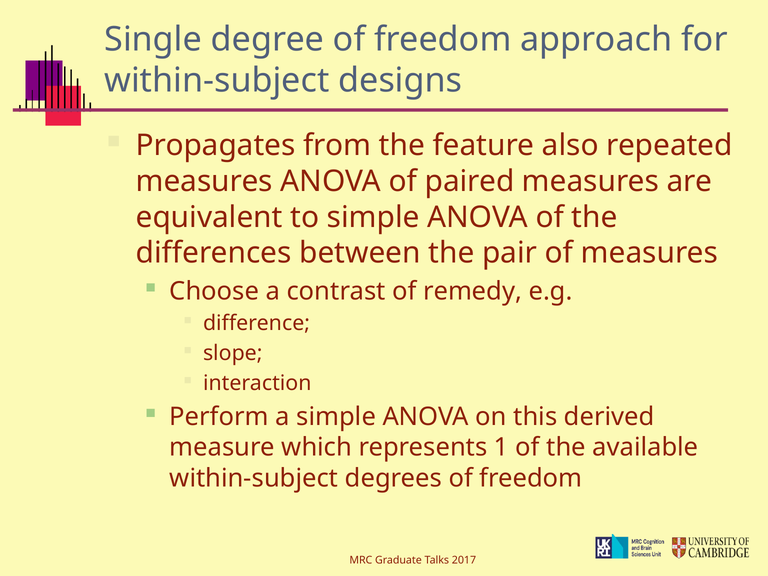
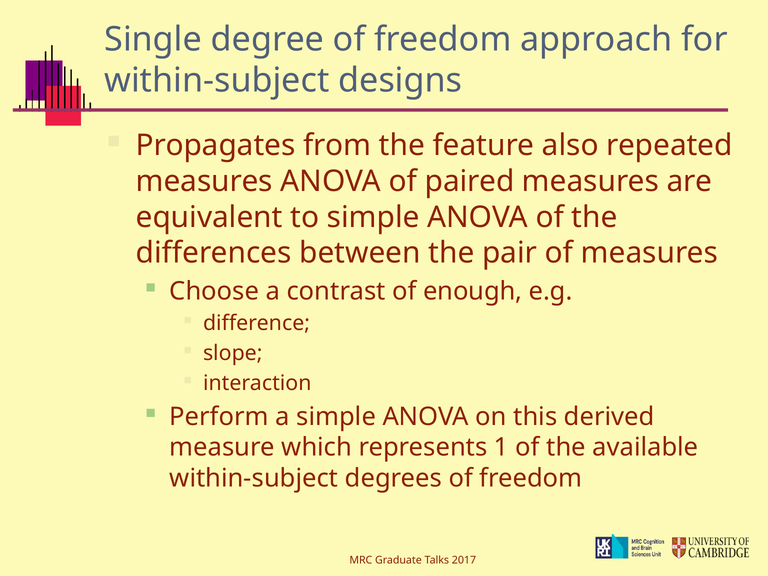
remedy: remedy -> enough (473, 291)
